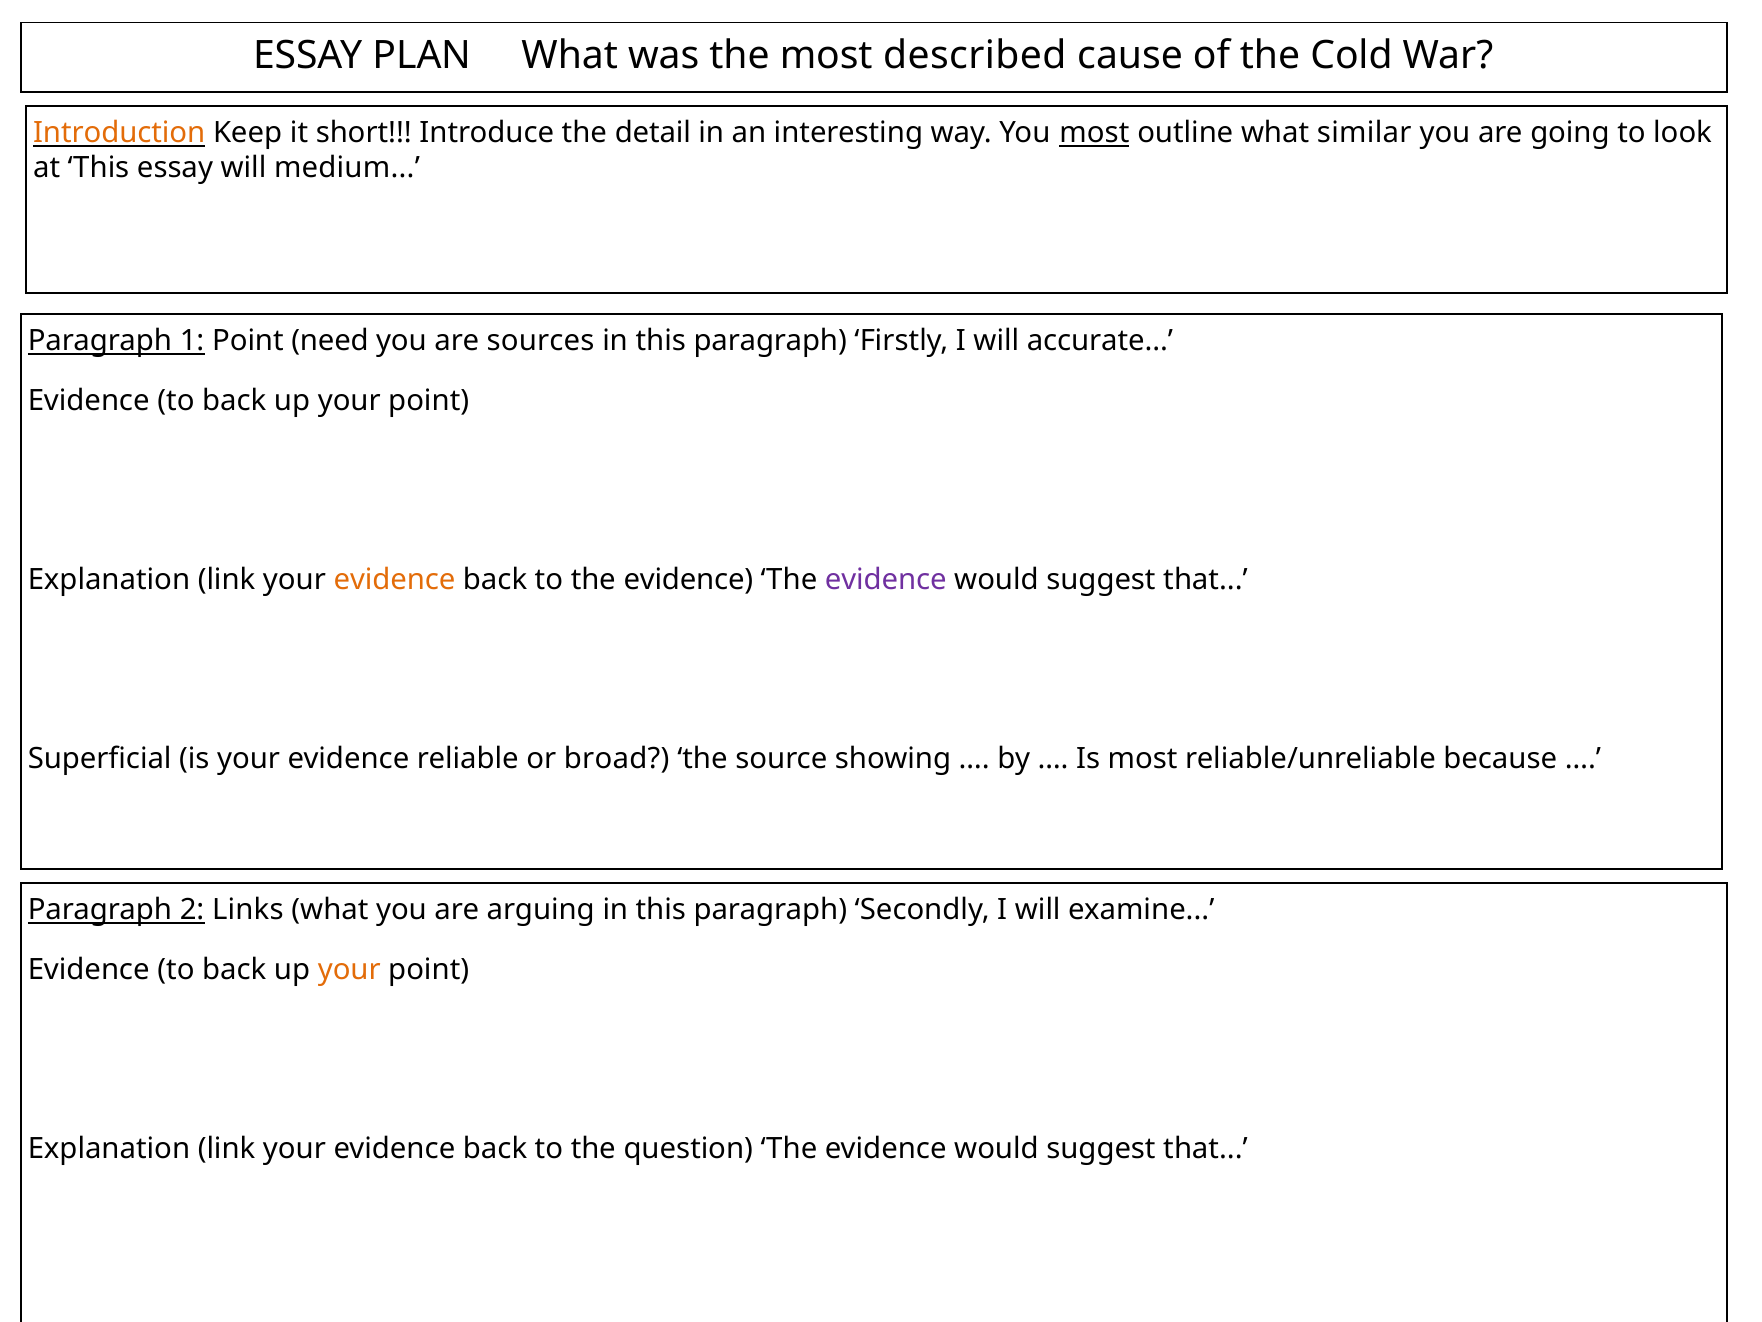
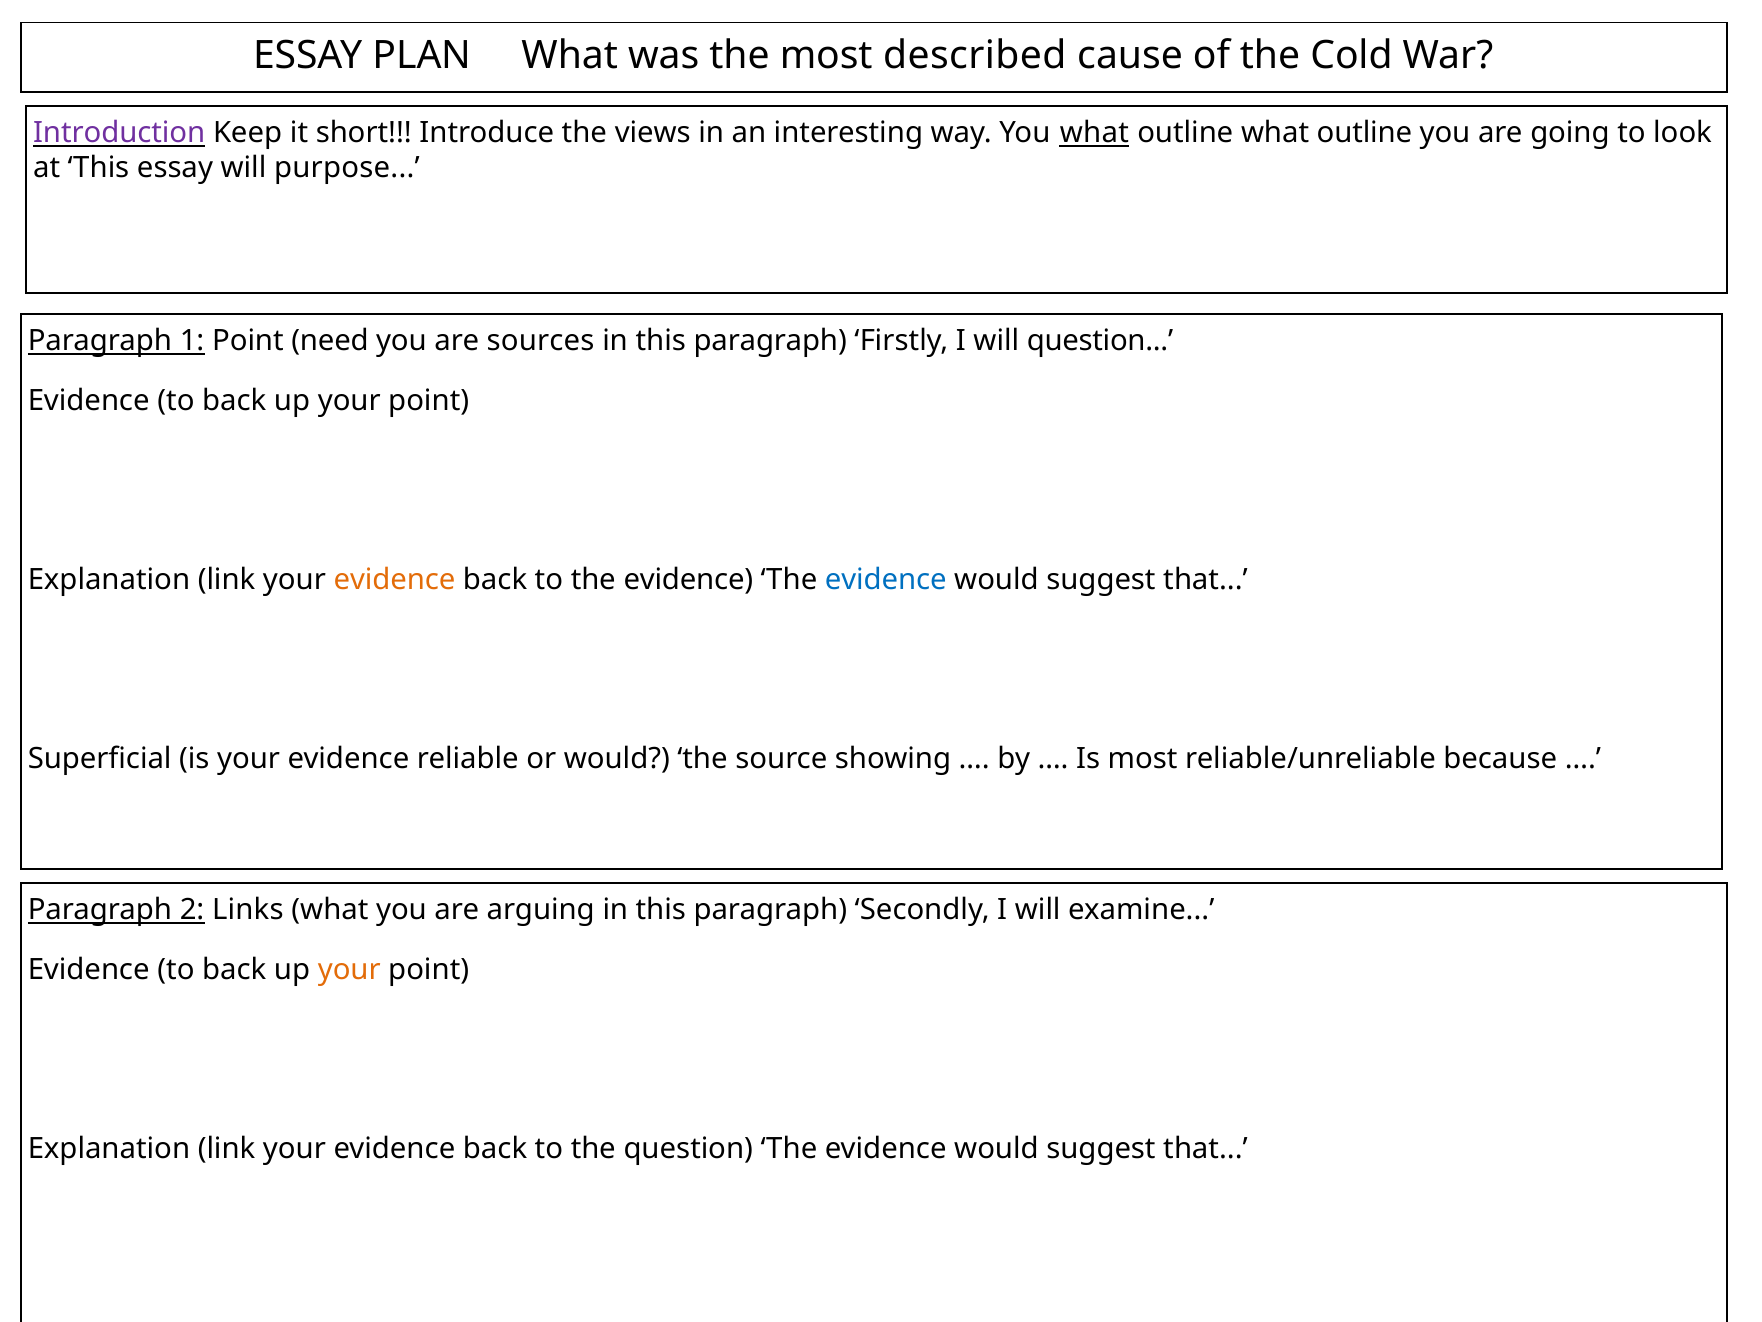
Introduction colour: orange -> purple (119, 132)
detail: detail -> views (653, 132)
You most: most -> what (1094, 132)
outline what similar: similar -> outline (1364, 132)
medium: medium -> purpose (347, 168)
will accurate: accurate -> question (1100, 341)
evidence colour: purple -> blue (886, 579)
or broad: broad -> would (617, 759)
